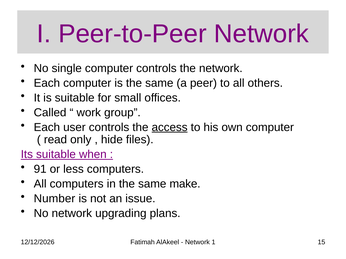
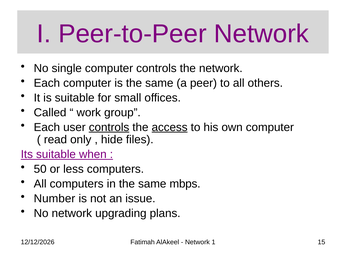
controls underline: none -> present (109, 127)
91: 91 -> 50 (40, 169)
make: make -> mbps (185, 184)
